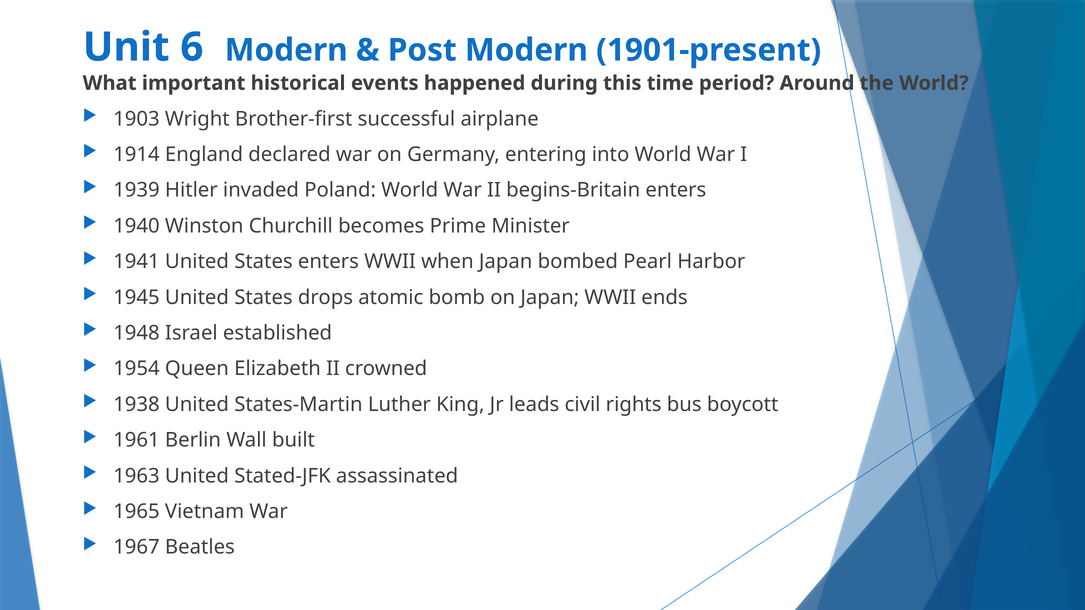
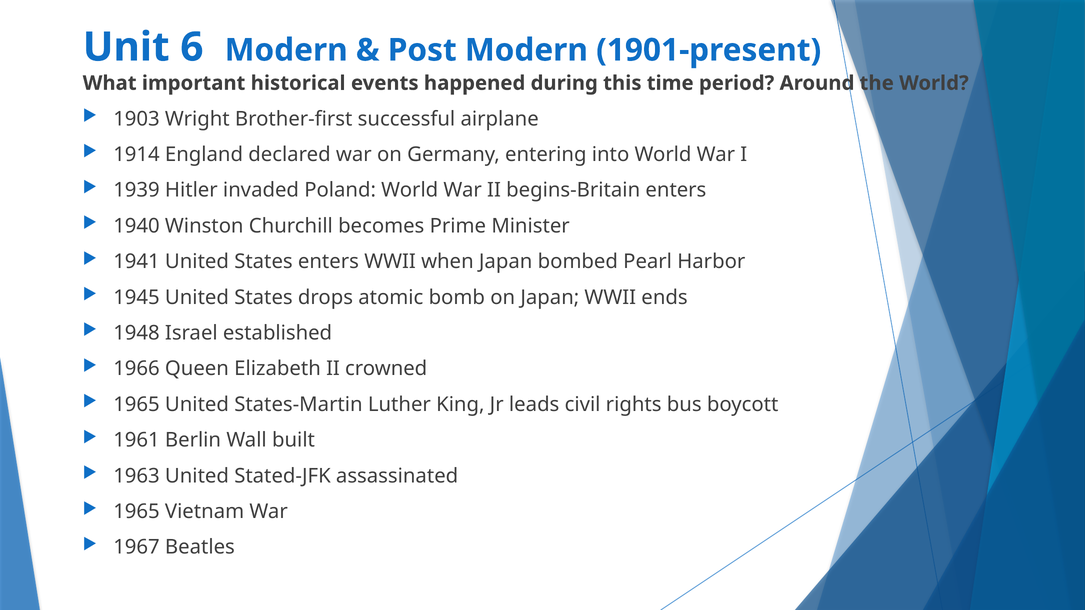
1954: 1954 -> 1966 (136, 369)
1938: 1938 -> 1965 (136, 405)
